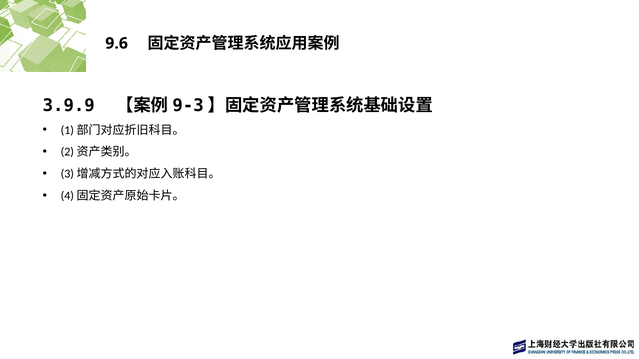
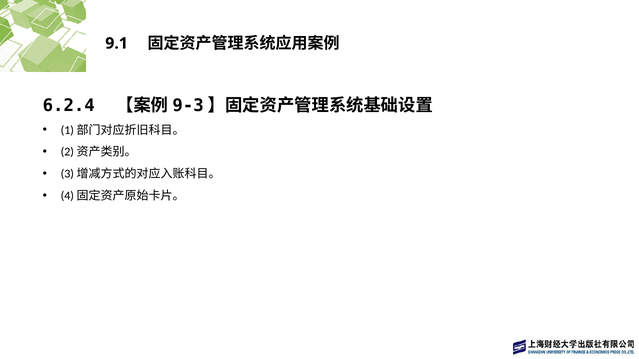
9.6: 9.6 -> 9.1 (117, 43)
3.9.9: 3.9.9 -> 6.2.4 (69, 105)
